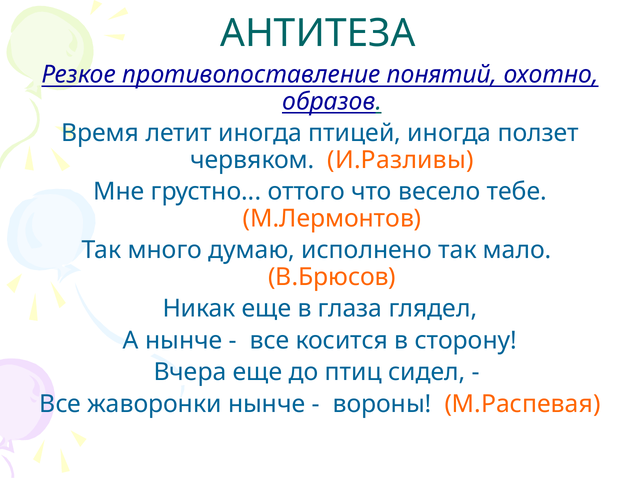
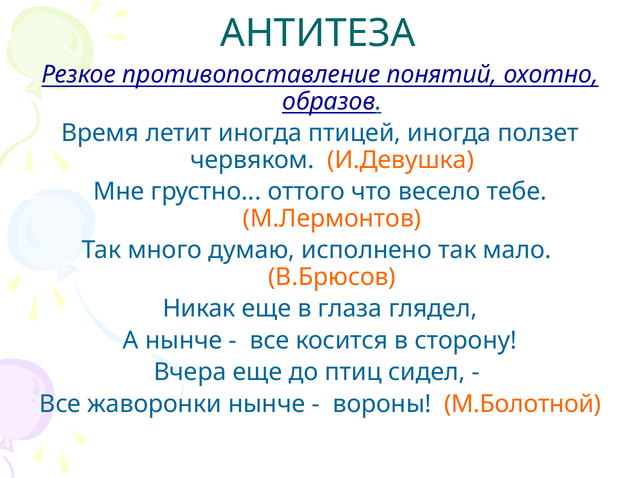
И.Разливы: И.Разливы -> И.Девушка (401, 160)
М.Распевая: М.Распевая -> М.Болотной (523, 404)
